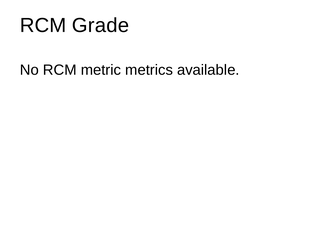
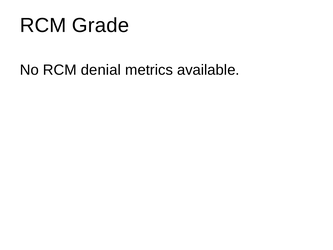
metric: metric -> denial (101, 70)
